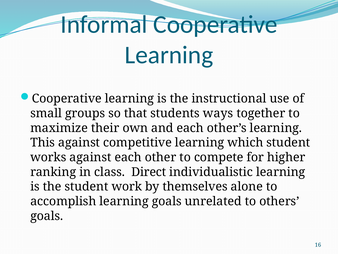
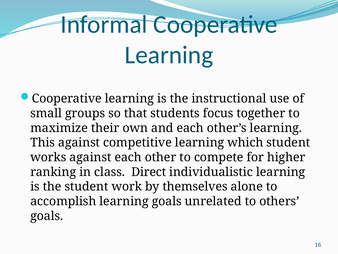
ways: ways -> focus (218, 113)
